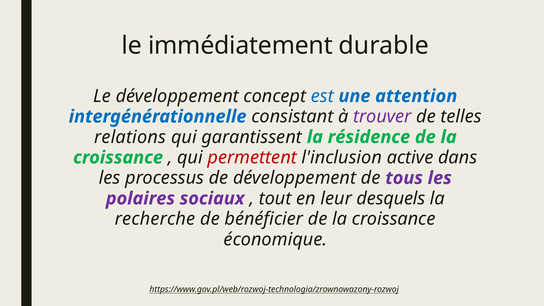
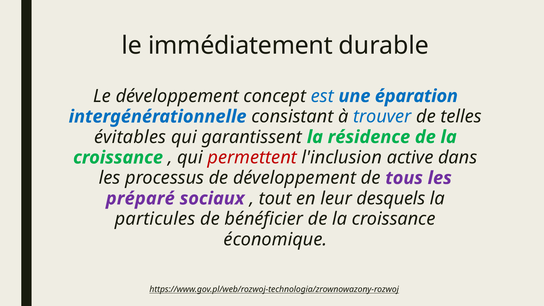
attention: attention -> éparation (416, 96)
trouver colour: purple -> blue (382, 117)
relations: relations -> évitables (130, 137)
polaires: polaires -> préparé (140, 198)
recherche: recherche -> particules (155, 219)
